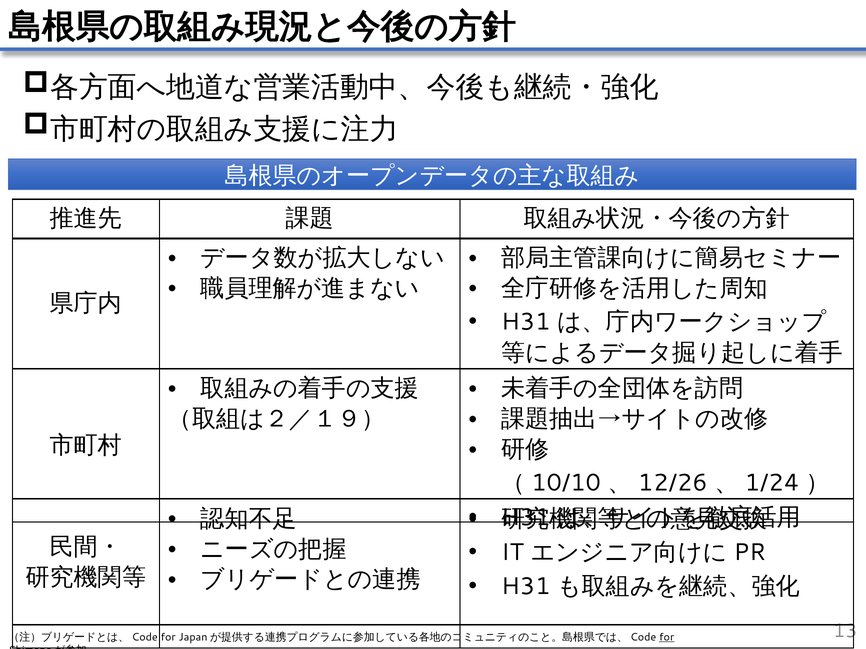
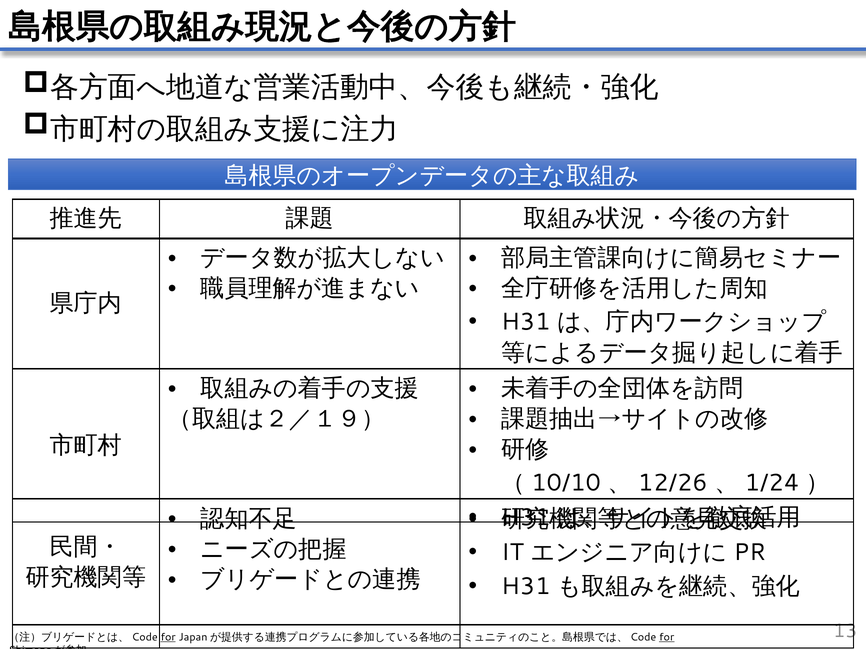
for underline: none -> present (168, 638)
